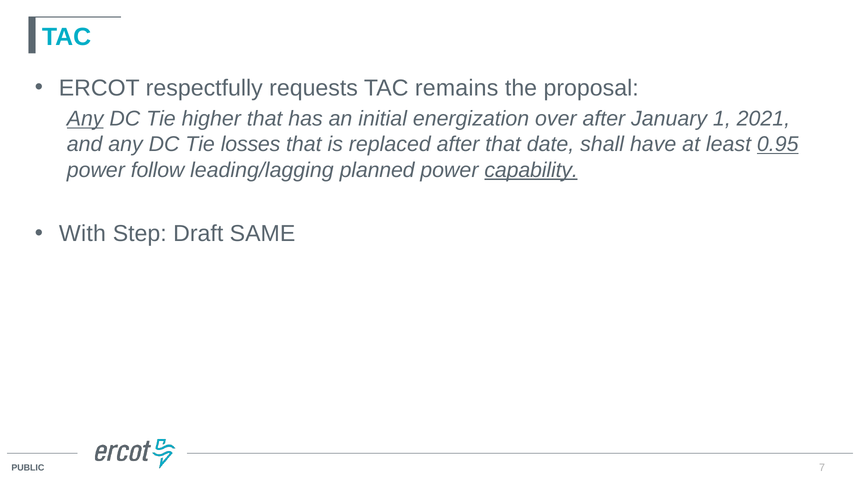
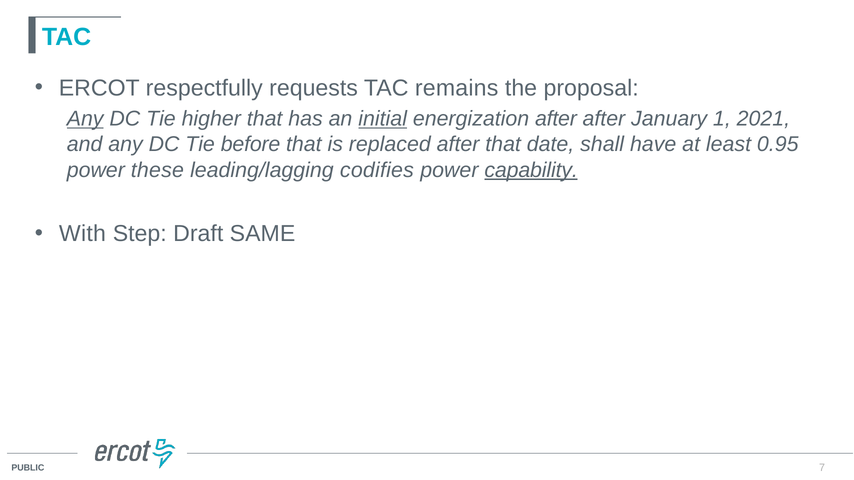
initial underline: none -> present (383, 119)
energization over: over -> after (556, 119)
losses: losses -> before (251, 144)
0.95 underline: present -> none (778, 144)
follow: follow -> these (157, 170)
planned: planned -> codifies (377, 170)
